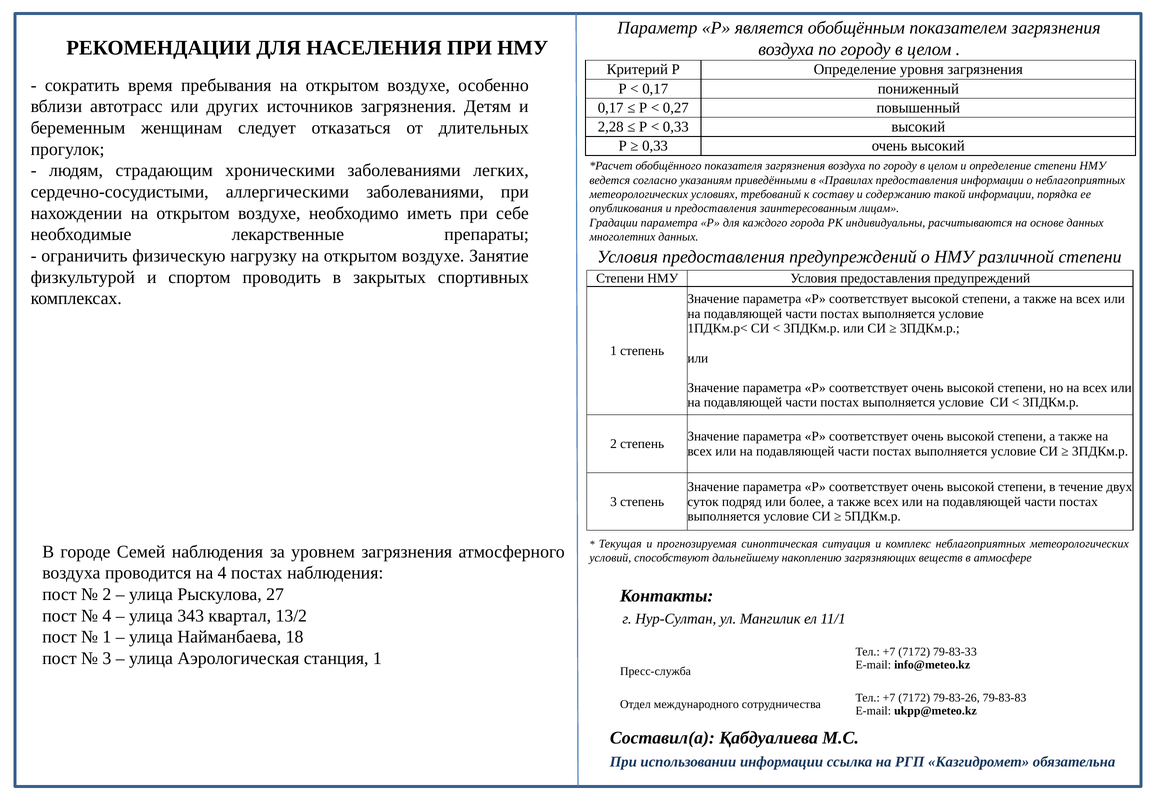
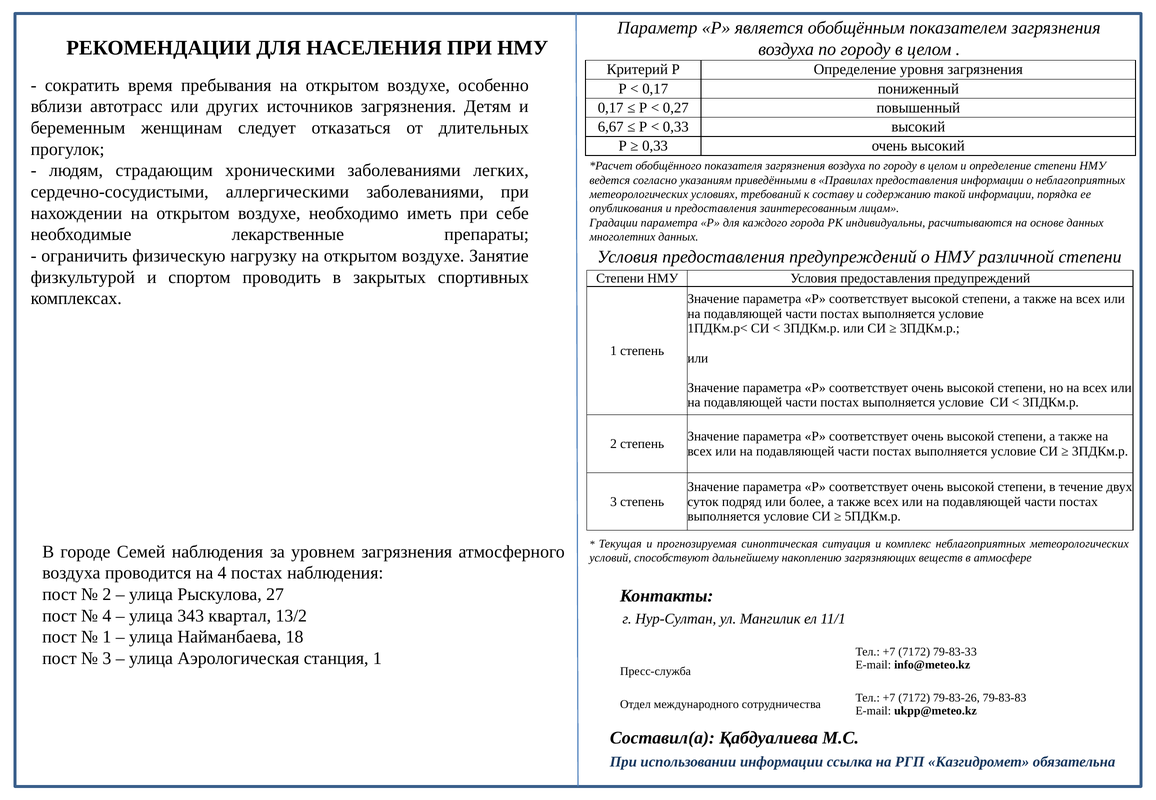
2,28: 2,28 -> 6,67 (611, 127)
